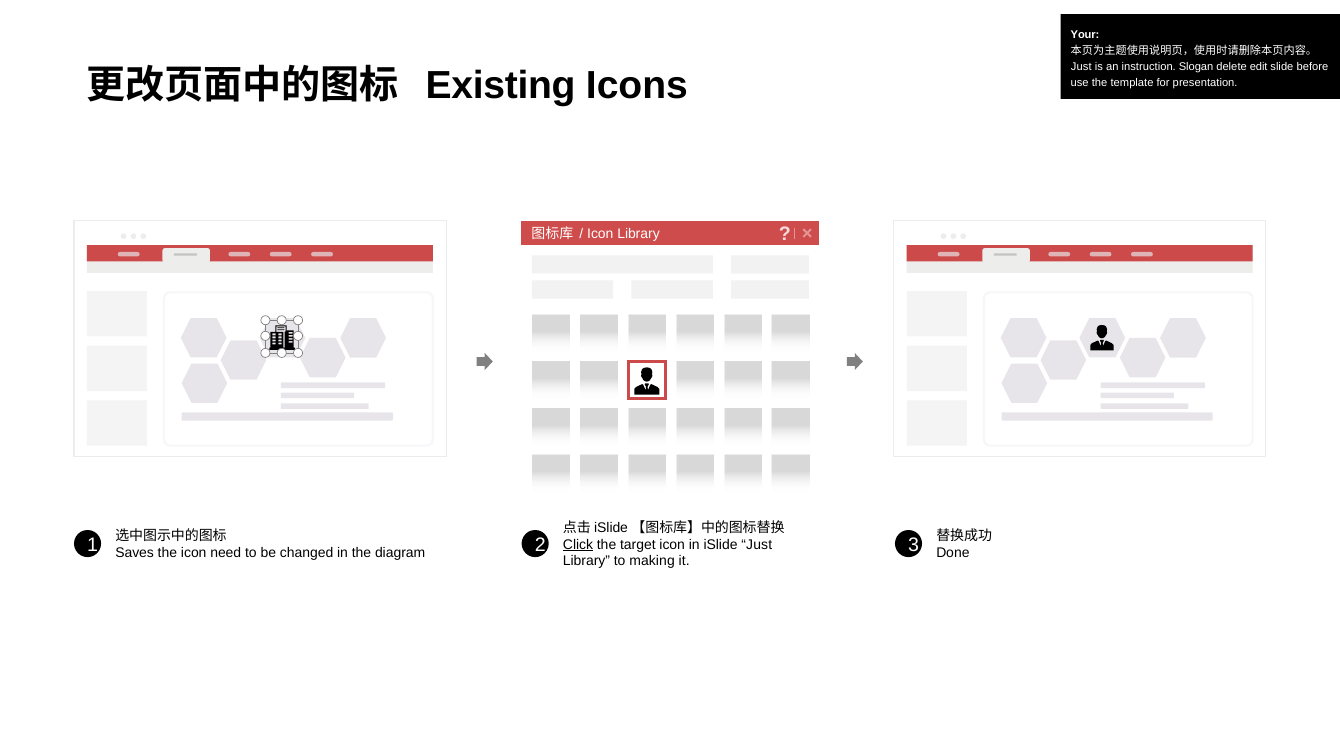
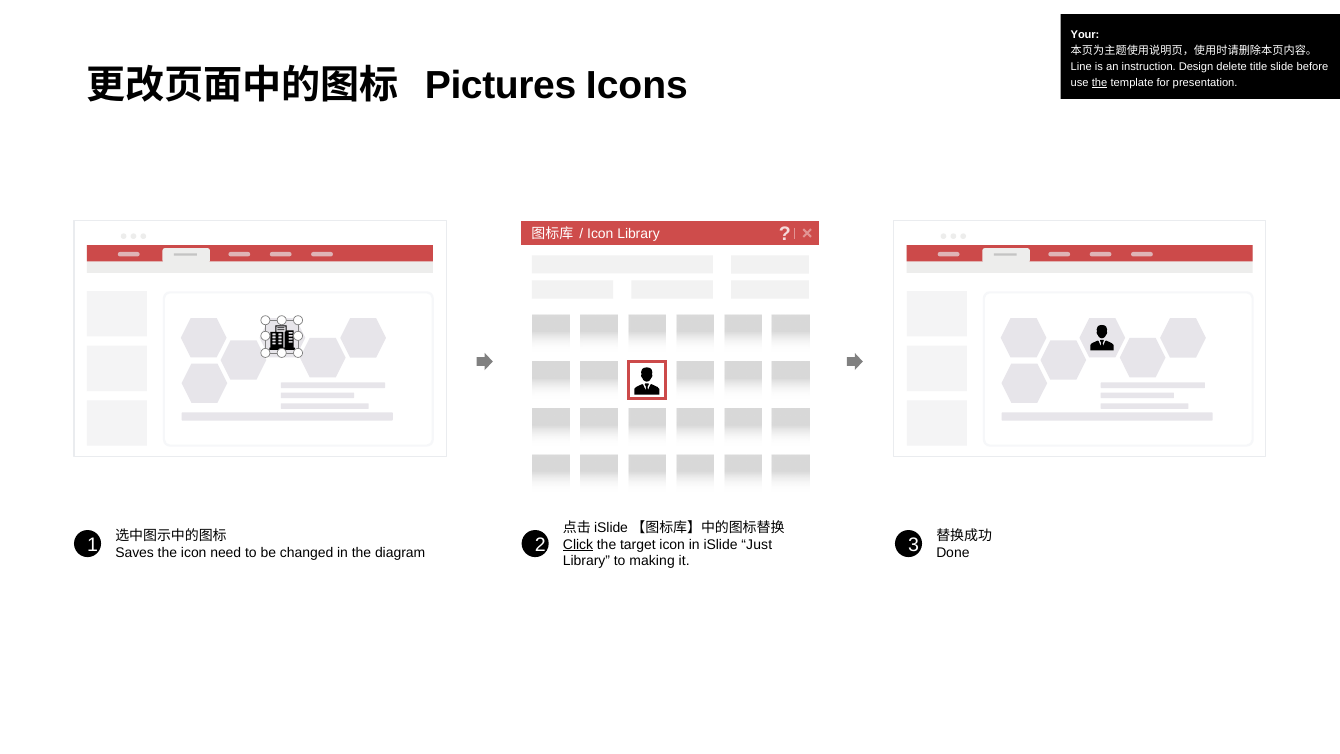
Just: Just -> Line (1081, 67)
Slogan: Slogan -> Design (1196, 67)
edit: edit -> title (1259, 67)
Existing: Existing -> Pictures (501, 85)
the underline: none -> present (1100, 83)
